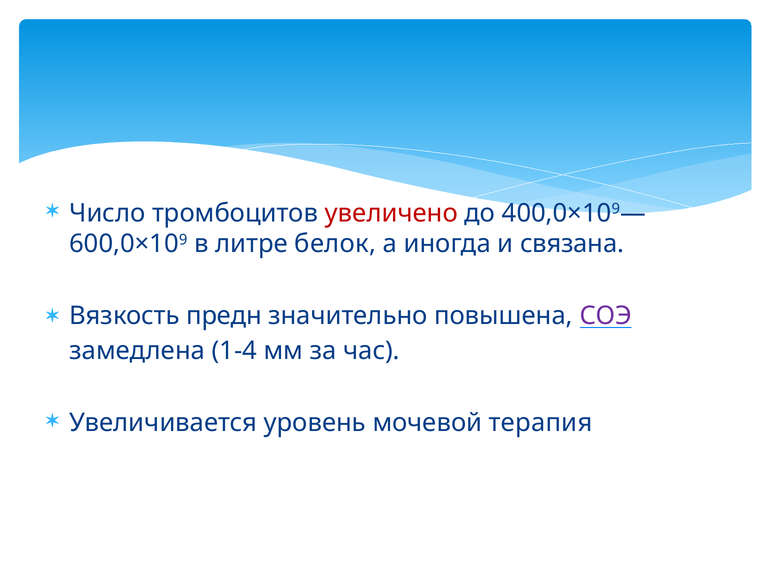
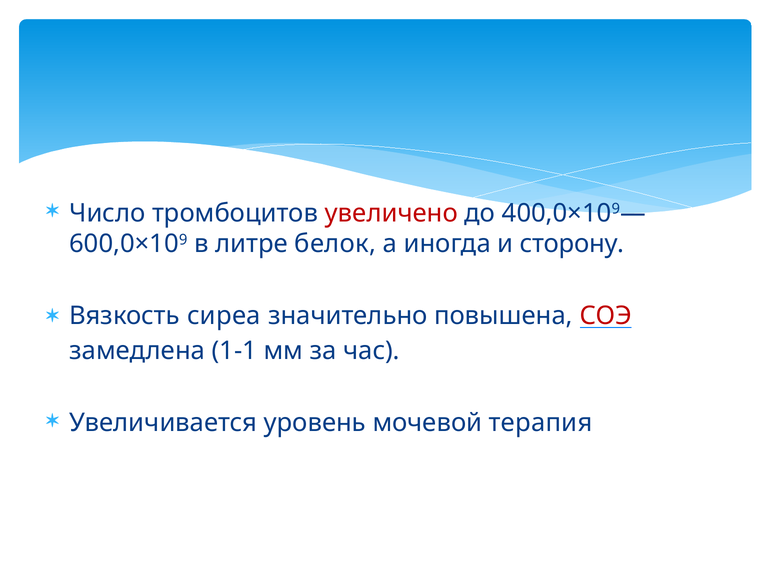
связана: связана -> сторону (572, 244)
предн: предн -> сиреа (224, 316)
СОЭ colour: purple -> red (606, 316)
1-4: 1-4 -> 1-1 (234, 351)
